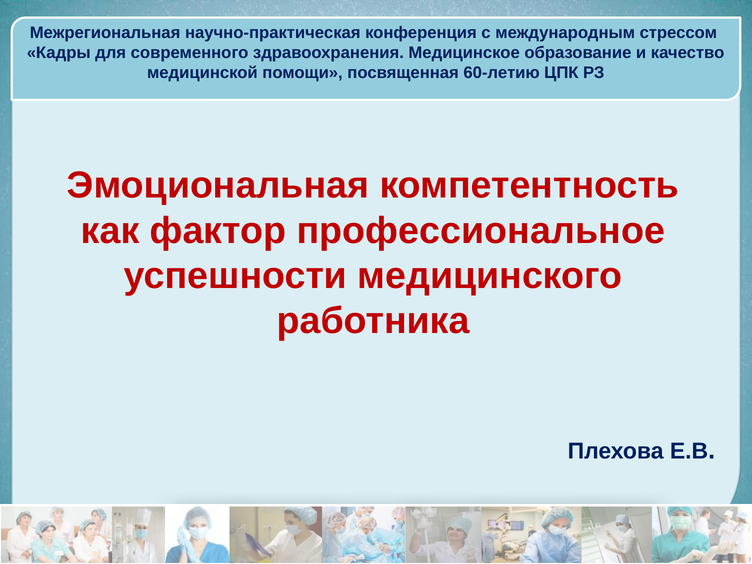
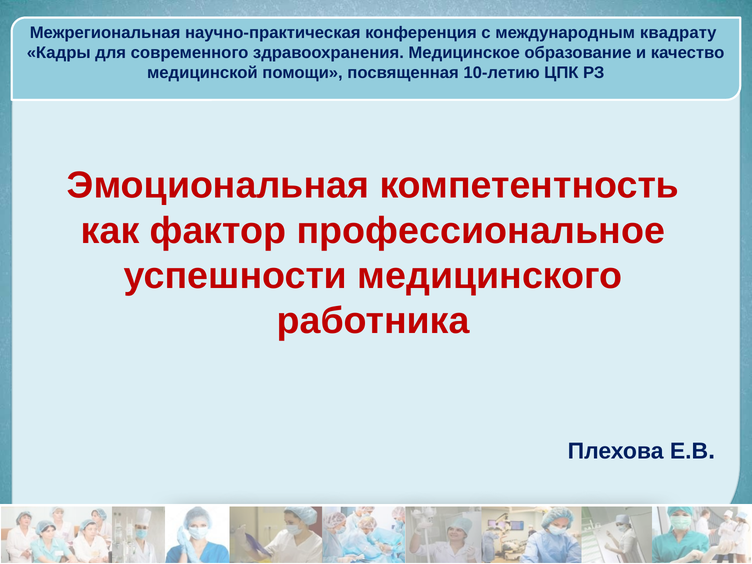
стрессом: стрессом -> квадрату (678, 33)
60-летию: 60-летию -> 10-летию (502, 73)
